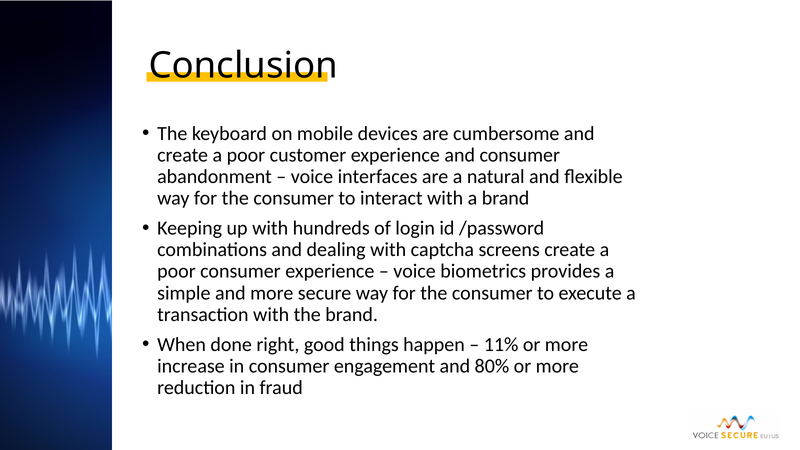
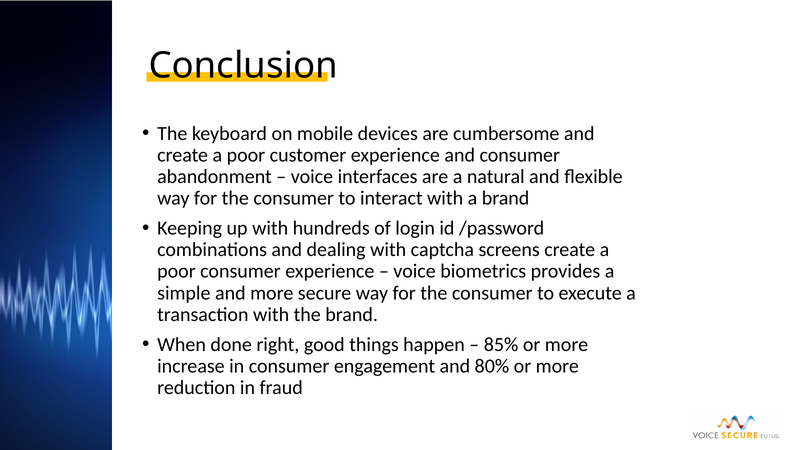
11%: 11% -> 85% (501, 344)
